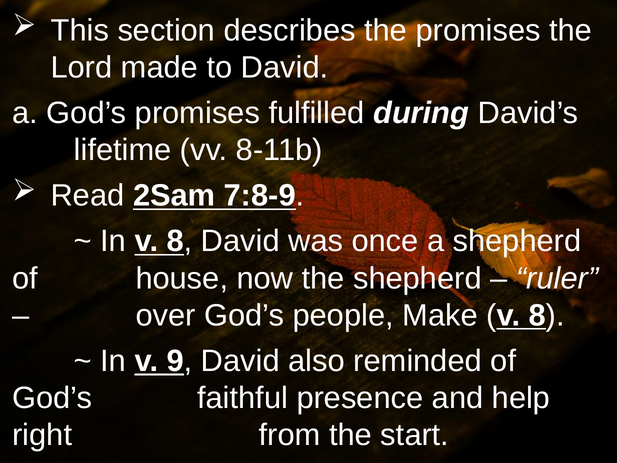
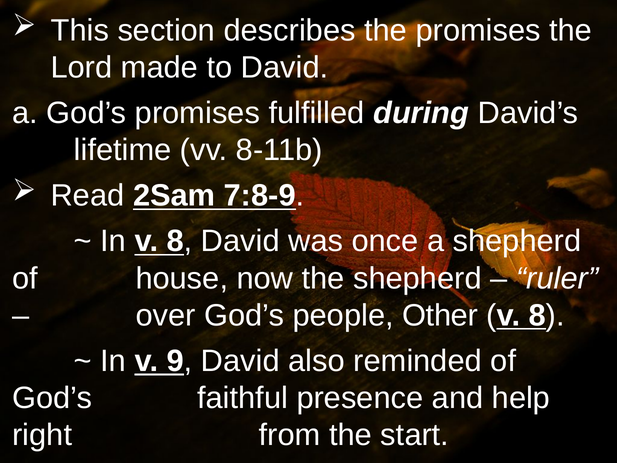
Make: Make -> Other (440, 315)
